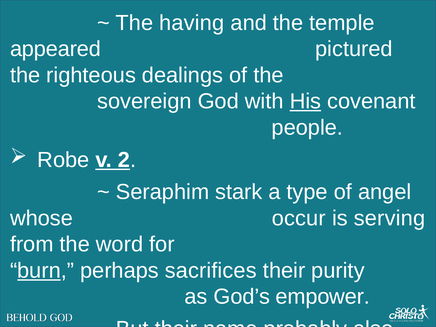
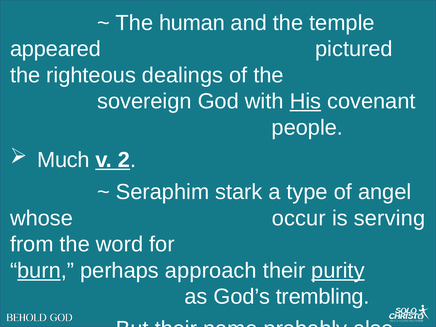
having: having -> human (192, 23)
Robe: Robe -> Much (63, 160)
sacrifices: sacrifices -> approach (211, 271)
purity underline: none -> present (338, 271)
empower: empower -> trembling (323, 297)
